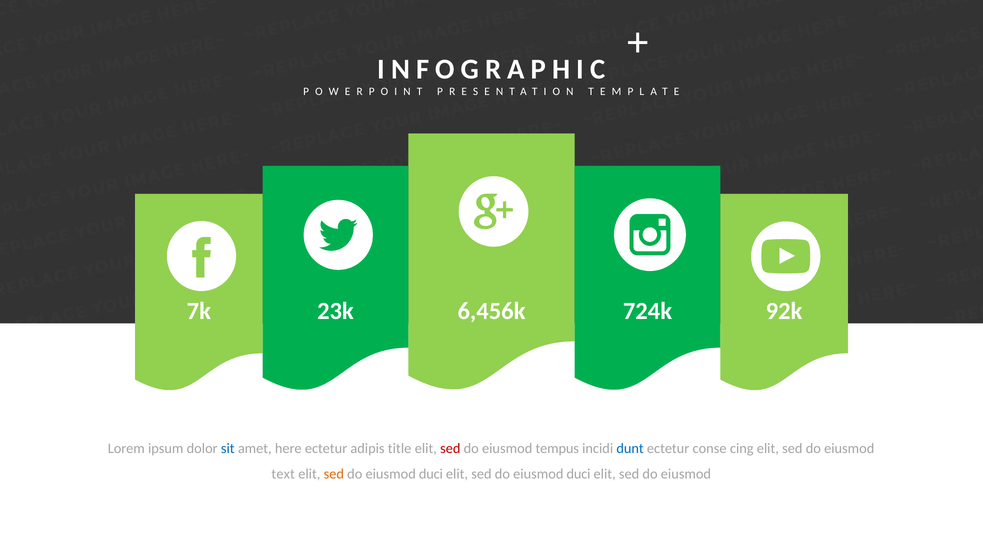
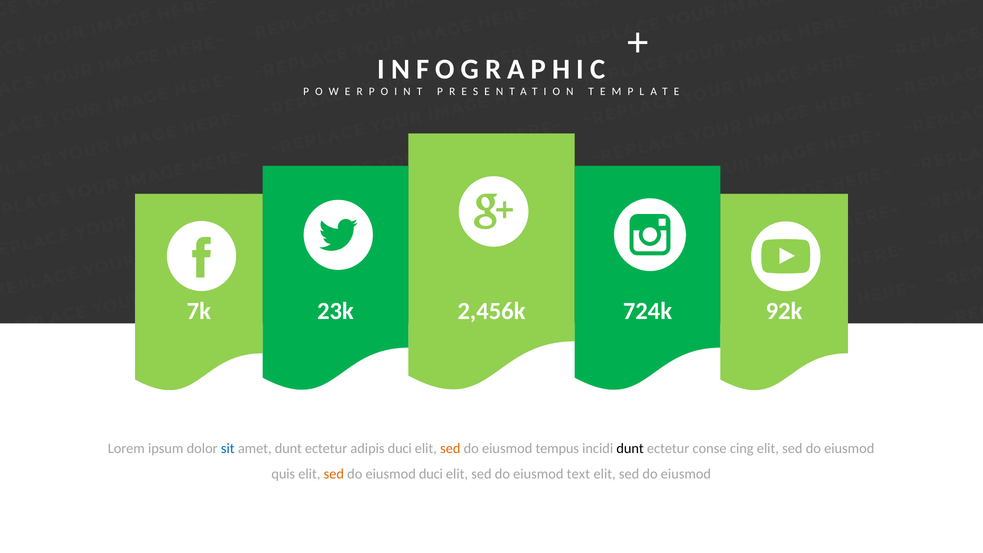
6,456k: 6,456k -> 2,456k (491, 311)
amet here: here -> dunt (288, 448)
adipis title: title -> duci (400, 448)
sed colour: red -> orange (450, 448)
dunt colour: blue -> black (630, 448)
text: text -> quis (283, 474)
duci: duci -> text (578, 474)
